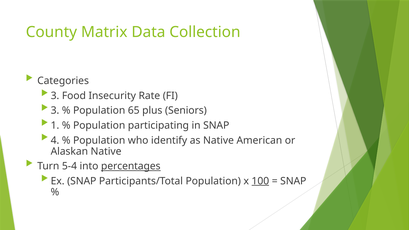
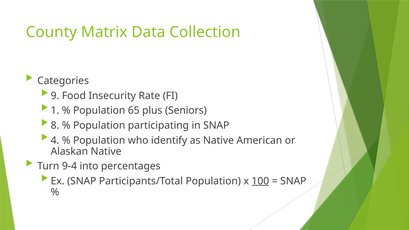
3: 3 -> 9 (55, 96)
3: 3 -> 1 (55, 111)
1: 1 -> 8 (55, 125)
5-4: 5-4 -> 9-4 (69, 166)
percentages underline: present -> none (131, 166)
